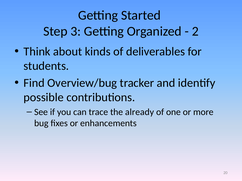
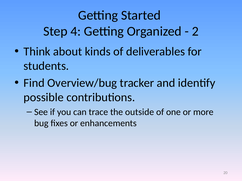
3: 3 -> 4 (76, 31)
already: already -> outside (140, 112)
